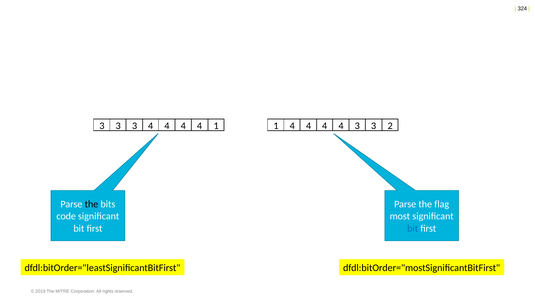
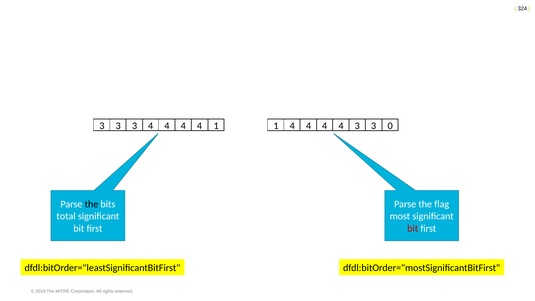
2: 2 -> 0 (390, 126)
code: code -> total (66, 216)
bit colour: blue -> red (413, 228)
